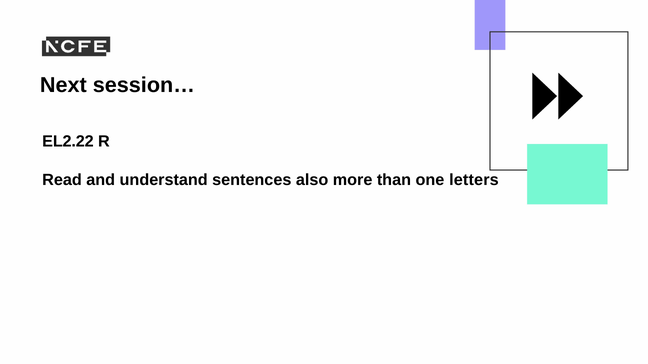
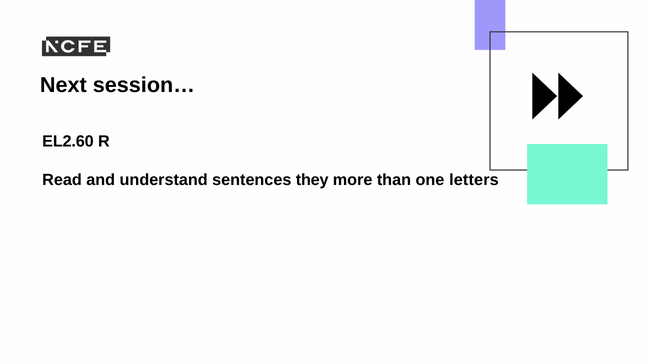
EL2.22: EL2.22 -> EL2.60 (68, 141)
also: also -> they (312, 180)
